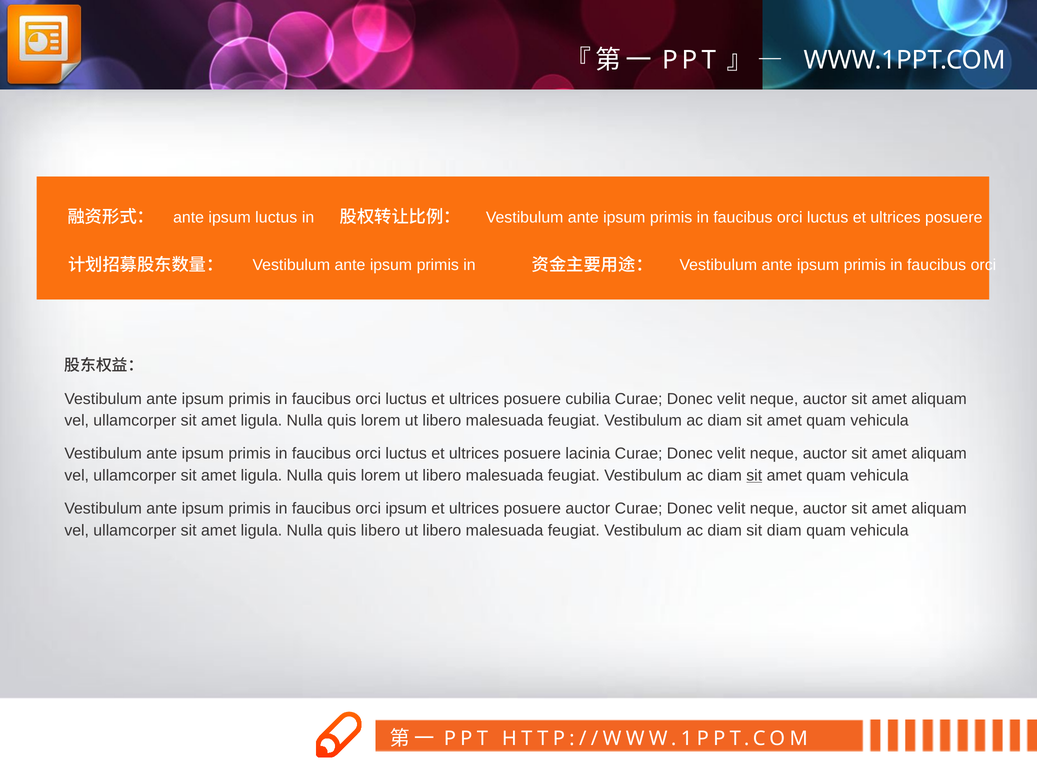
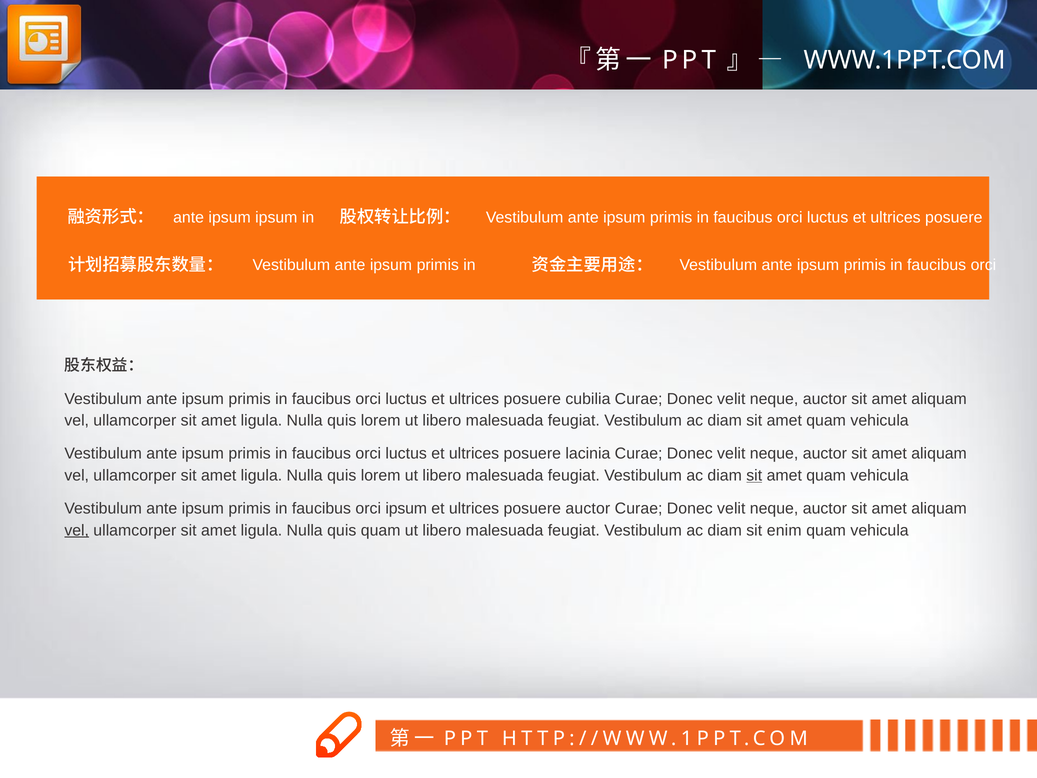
ipsum luctus: luctus -> ipsum (276, 217)
vel underline: none -> present (77, 530)
quis libero: libero -> quam (381, 530)
sit diam: diam -> enim (784, 530)
